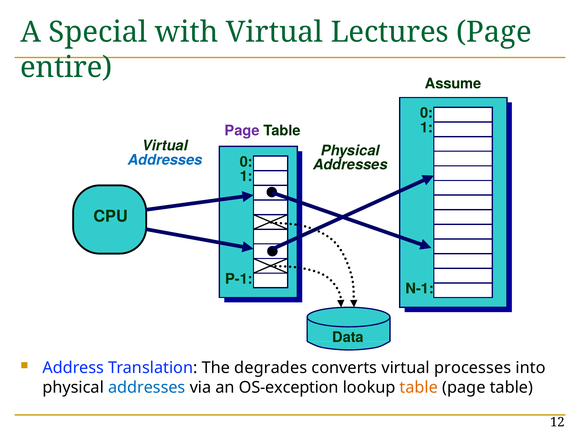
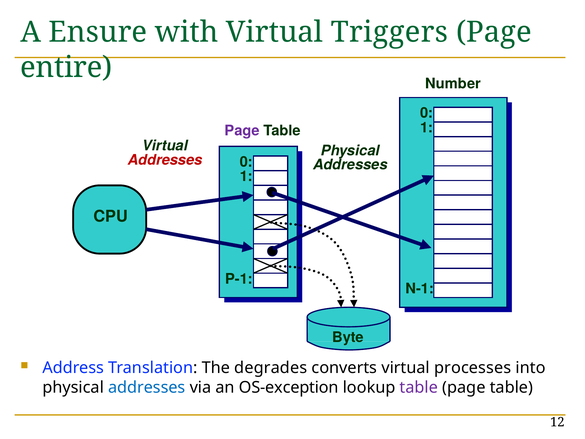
Special: Special -> Ensure (98, 32)
Lectures: Lectures -> Triggers (389, 32)
Assume: Assume -> Number (453, 84)
Addresses colour: blue -> red (165, 160)
Data: Data -> Byte (348, 337)
table colour: orange -> purple (419, 387)
